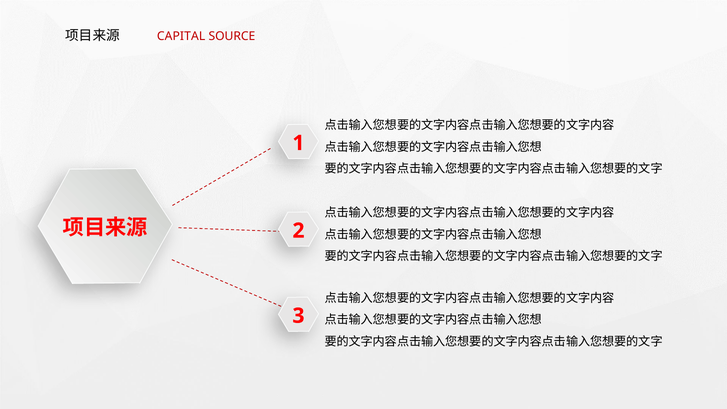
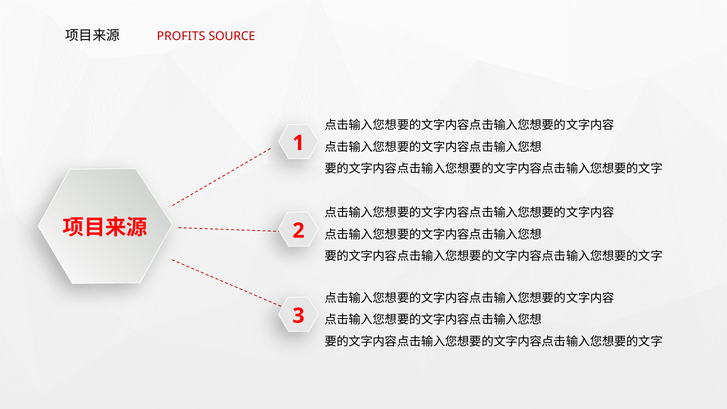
CAPITAL: CAPITAL -> PROFITS (181, 36)
